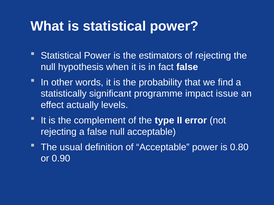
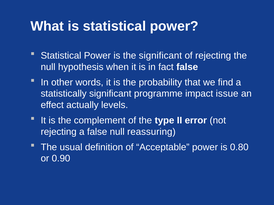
the estimators: estimators -> significant (160, 56)
null acceptable: acceptable -> reassuring (151, 132)
